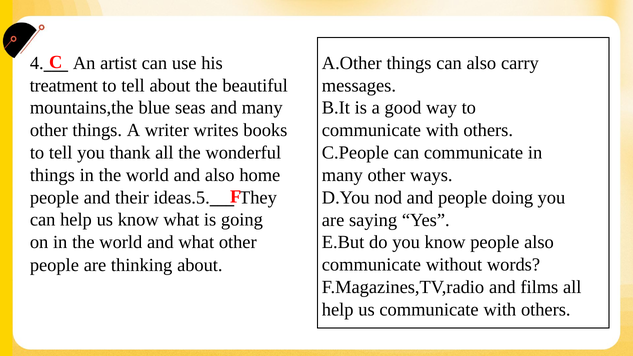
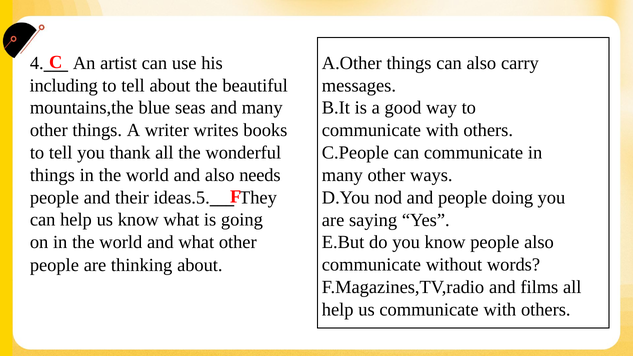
treatment: treatment -> including (64, 85)
home: home -> needs (260, 175)
